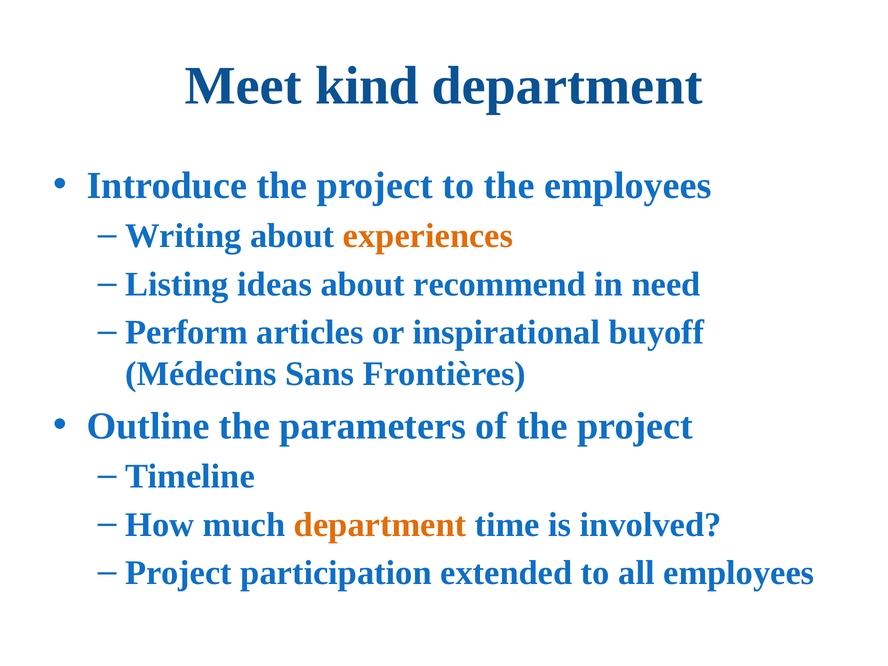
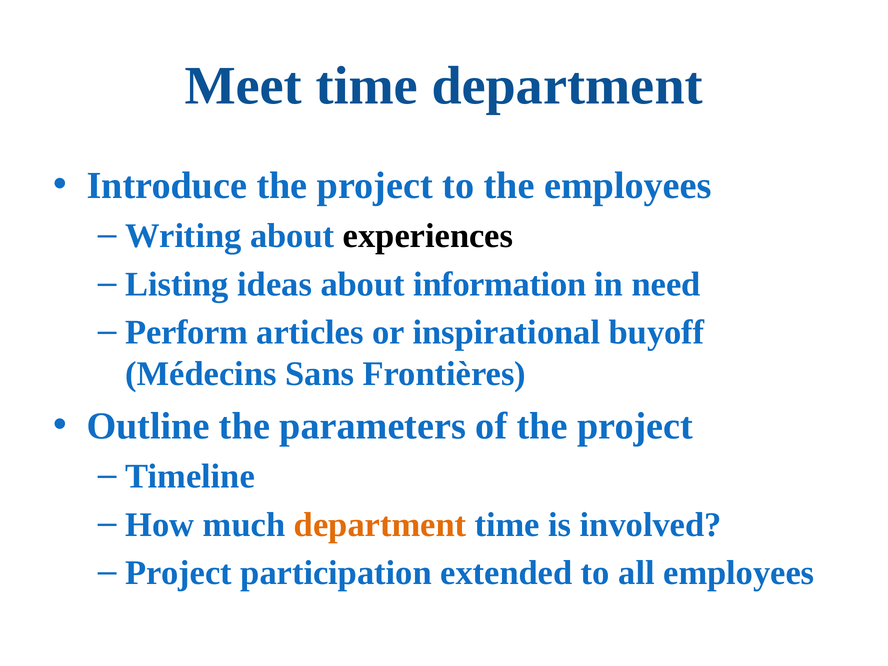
Meet kind: kind -> time (367, 86)
experiences colour: orange -> black (428, 236)
recommend: recommend -> information (500, 284)
